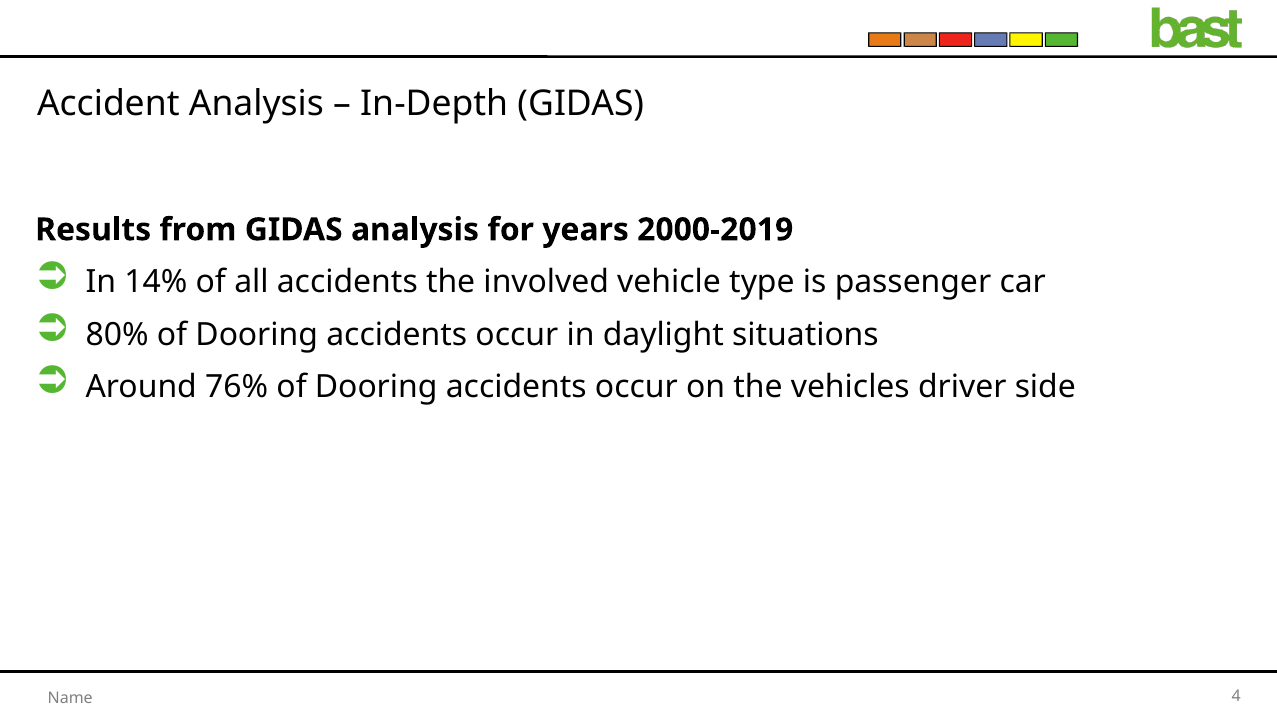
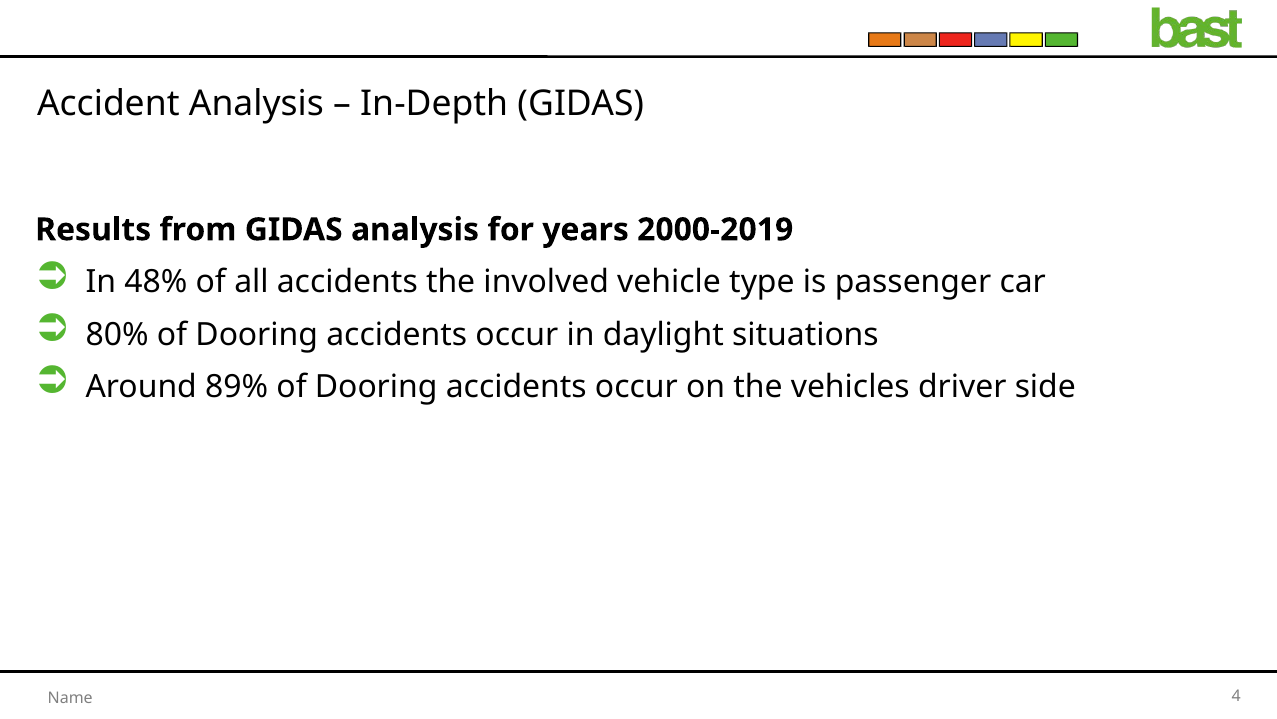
14%: 14% -> 48% (156, 282)
76%: 76% -> 89% (237, 387)
